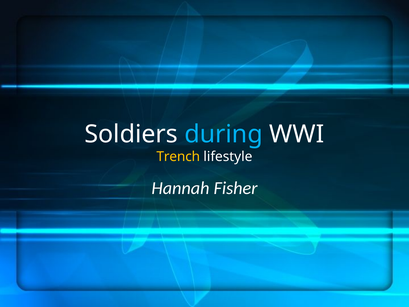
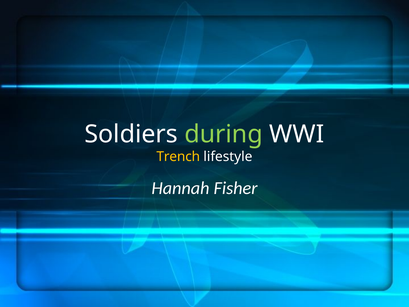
during colour: light blue -> light green (224, 134)
